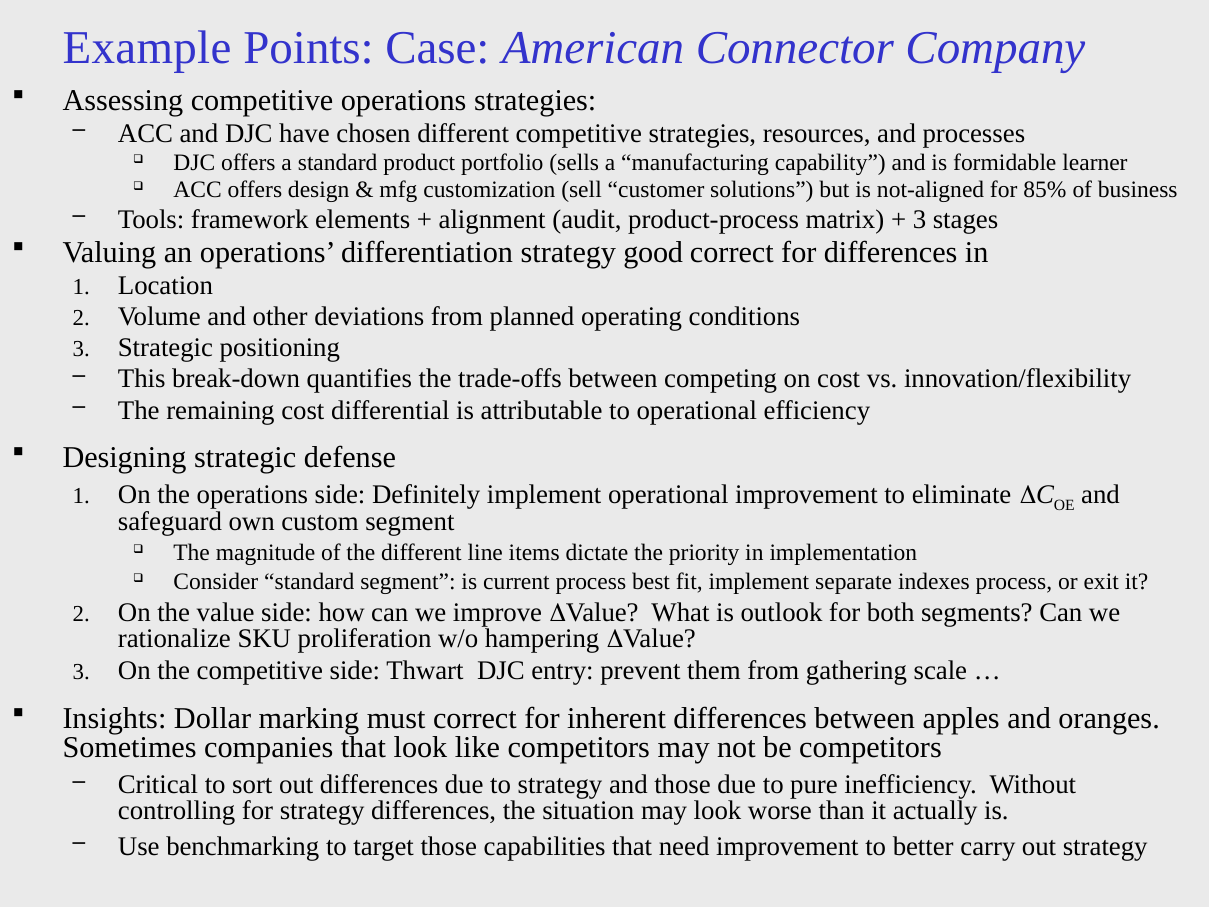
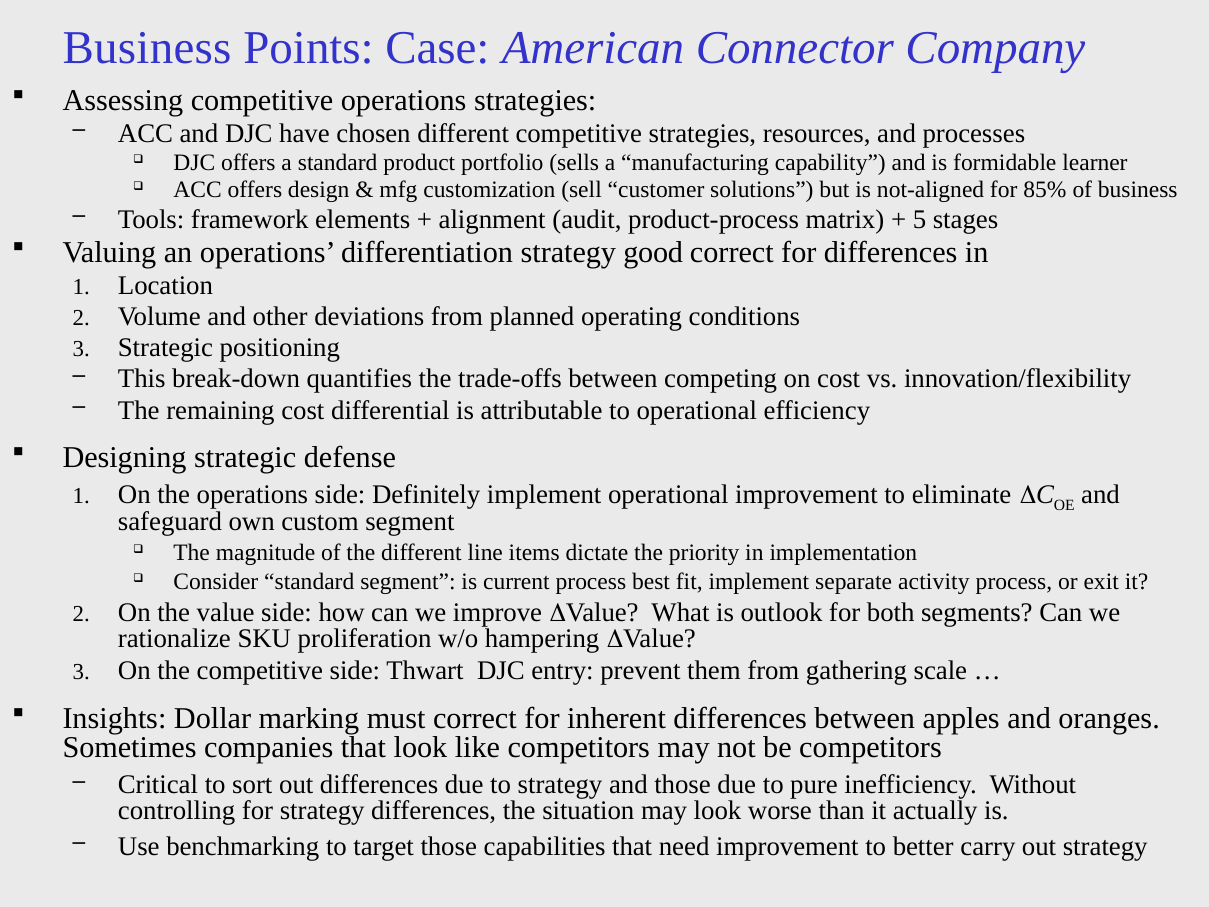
Example: Example -> Business (147, 48)
3: 3 -> 5 (920, 219)
indexes: indexes -> activity (934, 582)
